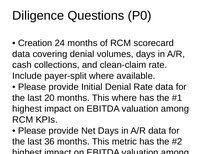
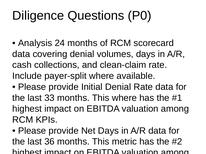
Creation: Creation -> Analysis (35, 43)
20: 20 -> 33 (49, 98)
